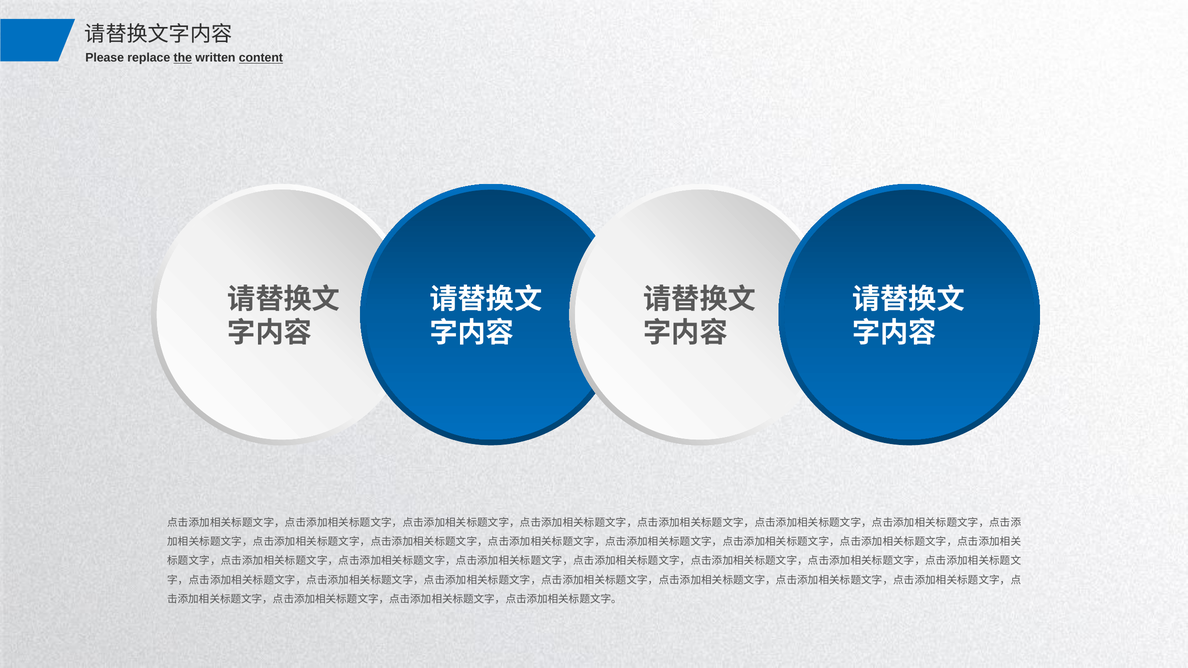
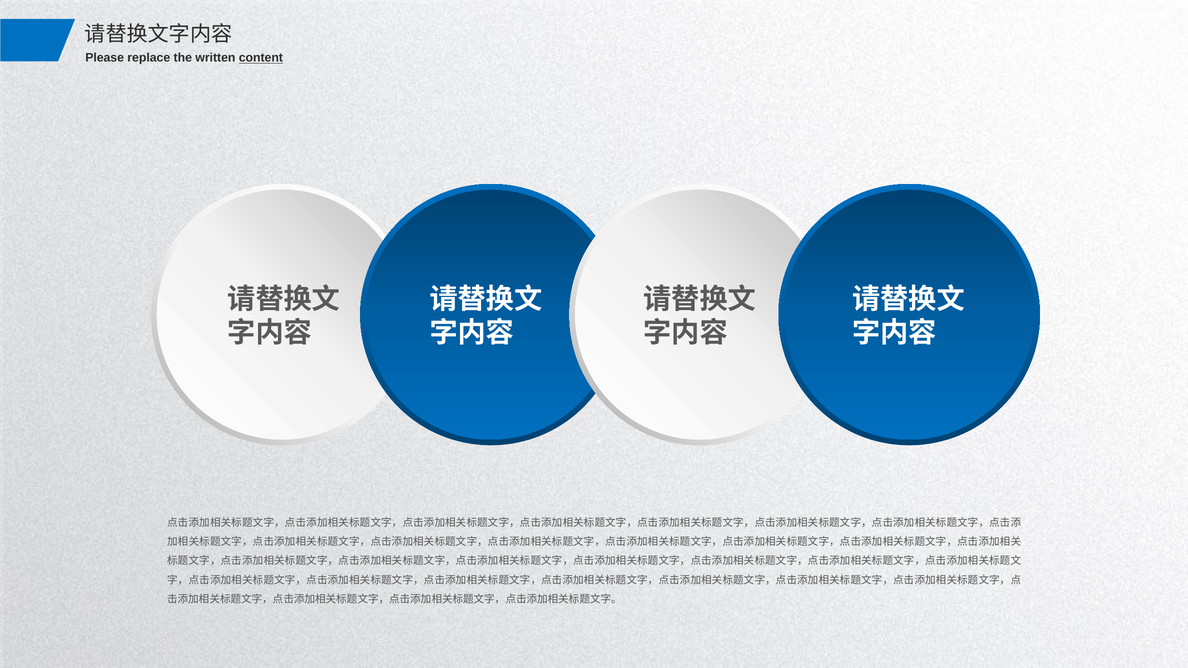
the underline: present -> none (183, 58)
